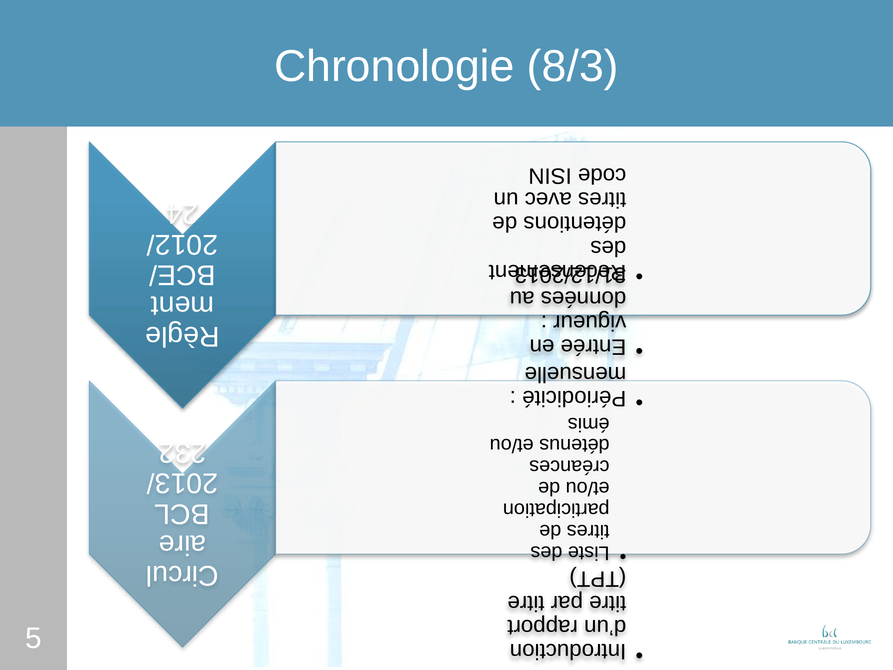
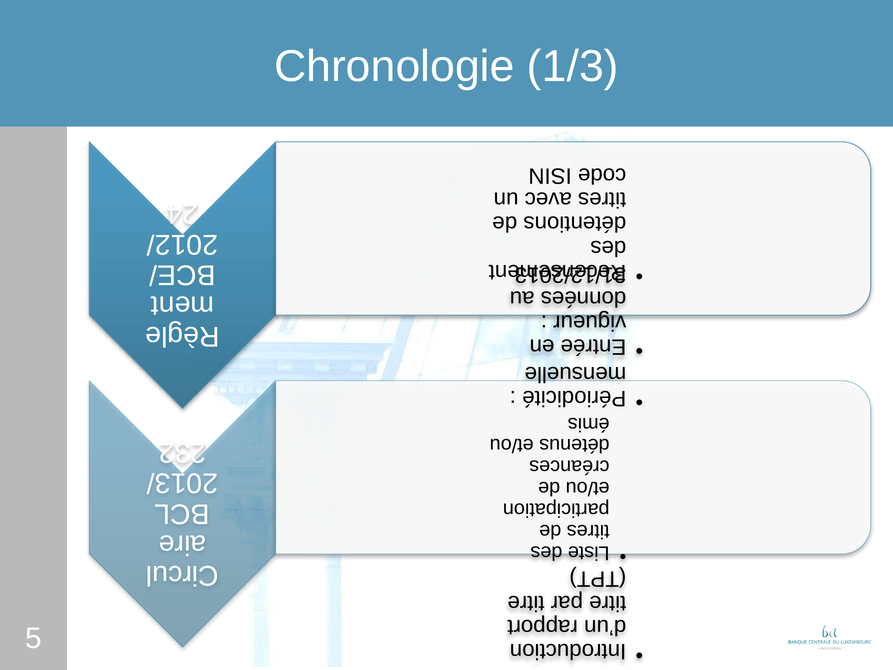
8/3: 8/3 -> 1/3 (573, 66)
